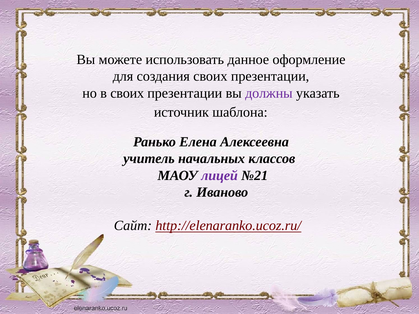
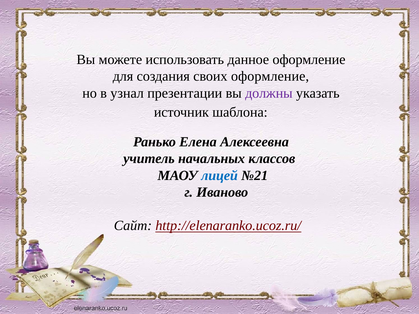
создания своих презентации: презентации -> оформление (270, 76)
в своих: своих -> узнал (127, 93)
лицей colour: purple -> blue (220, 176)
